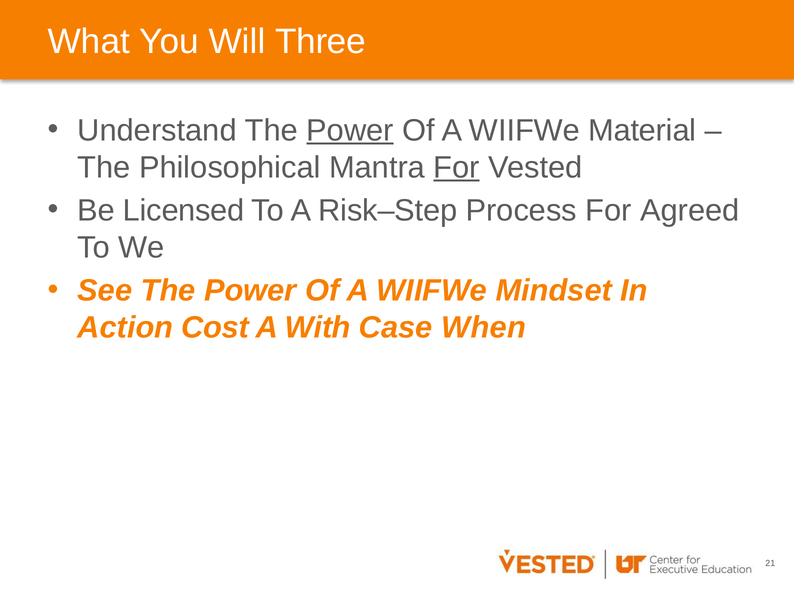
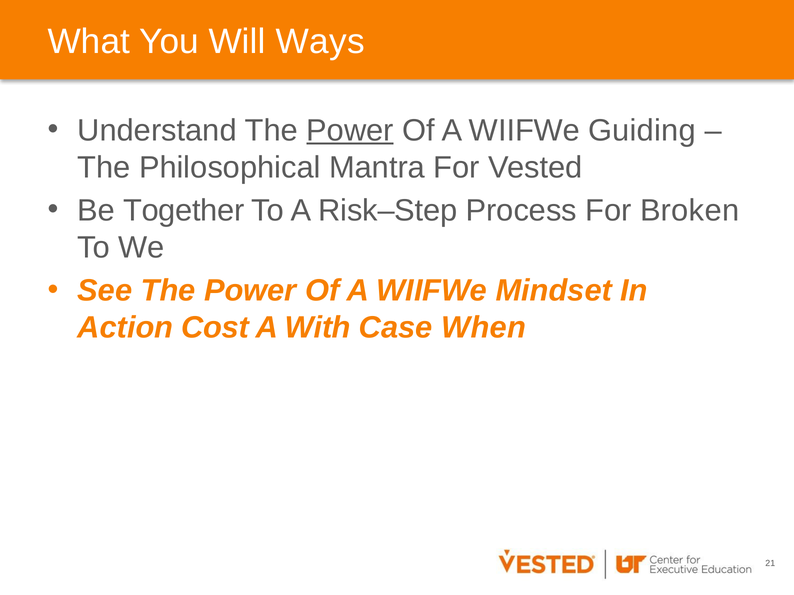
Three: Three -> Ways (320, 42)
Material: Material -> Guiding (642, 130)
For underline: present -> none (457, 167)
Licensed: Licensed -> Together (184, 211)
Agreed: Agreed -> Broken (690, 211)
